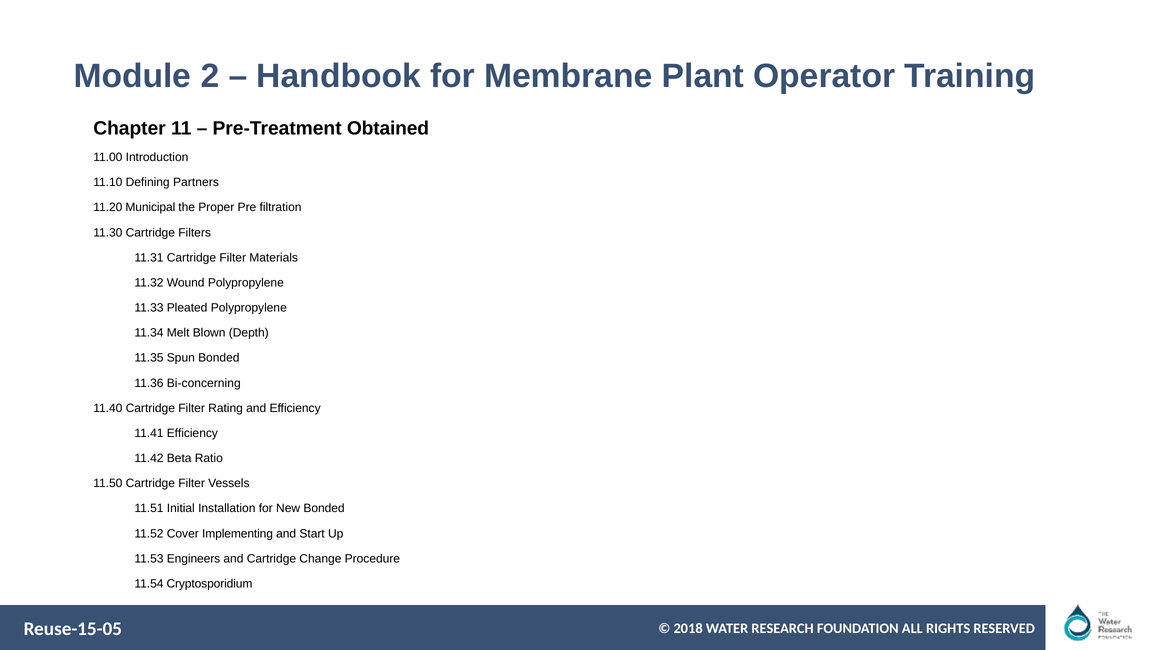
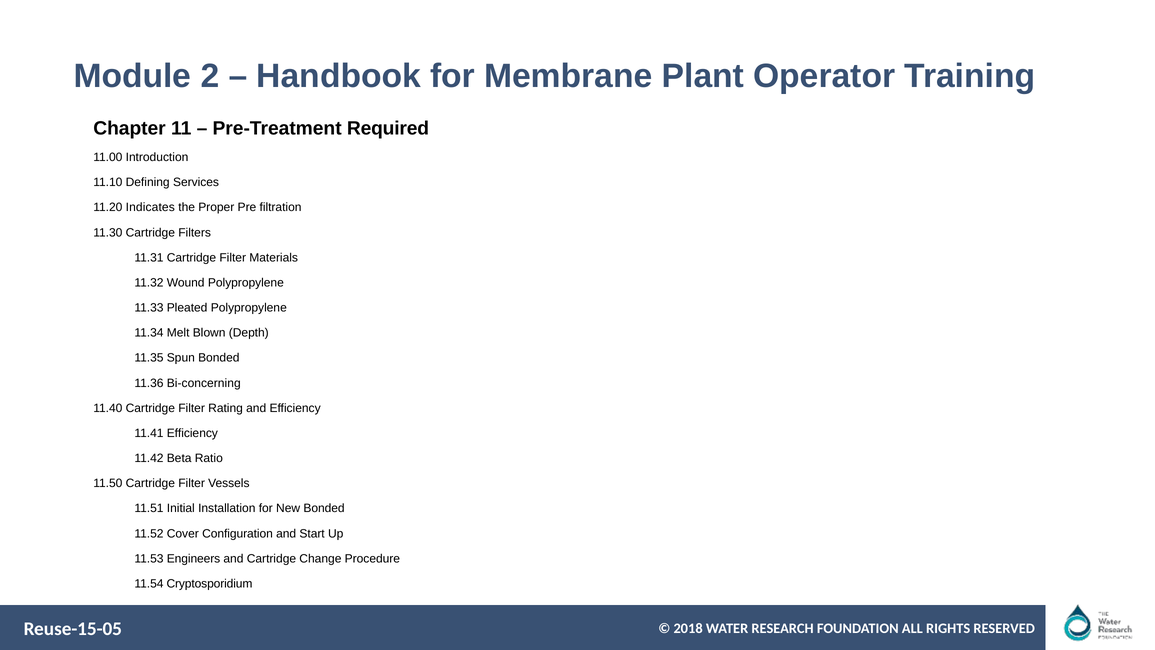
Obtained: Obtained -> Required (388, 128)
Partners: Partners -> Services (196, 182)
Municipal: Municipal -> Indicates (150, 207)
Implementing: Implementing -> Configuration (238, 533)
